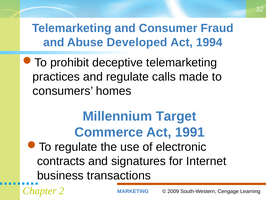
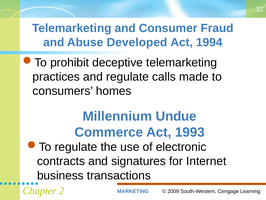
Target: Target -> Undue (176, 116)
1991: 1991 -> 1993 (190, 132)
